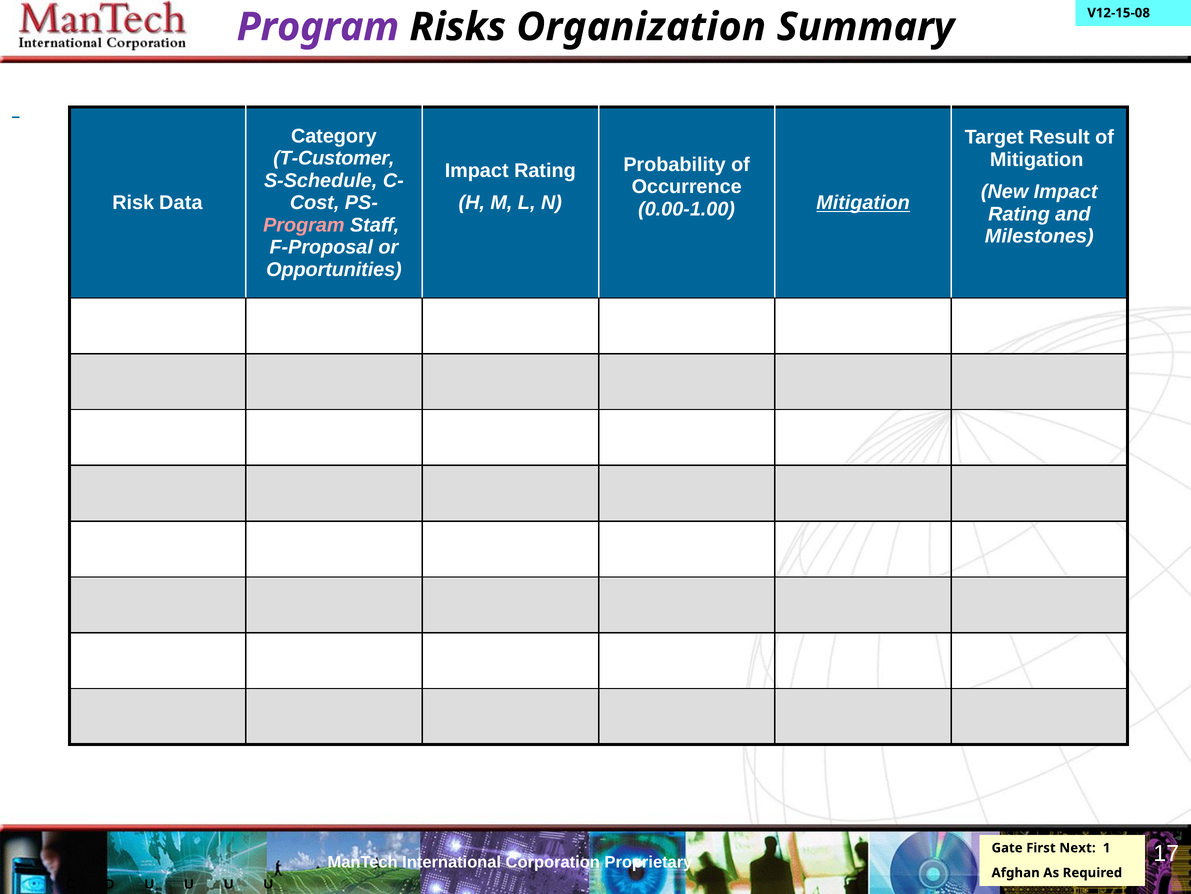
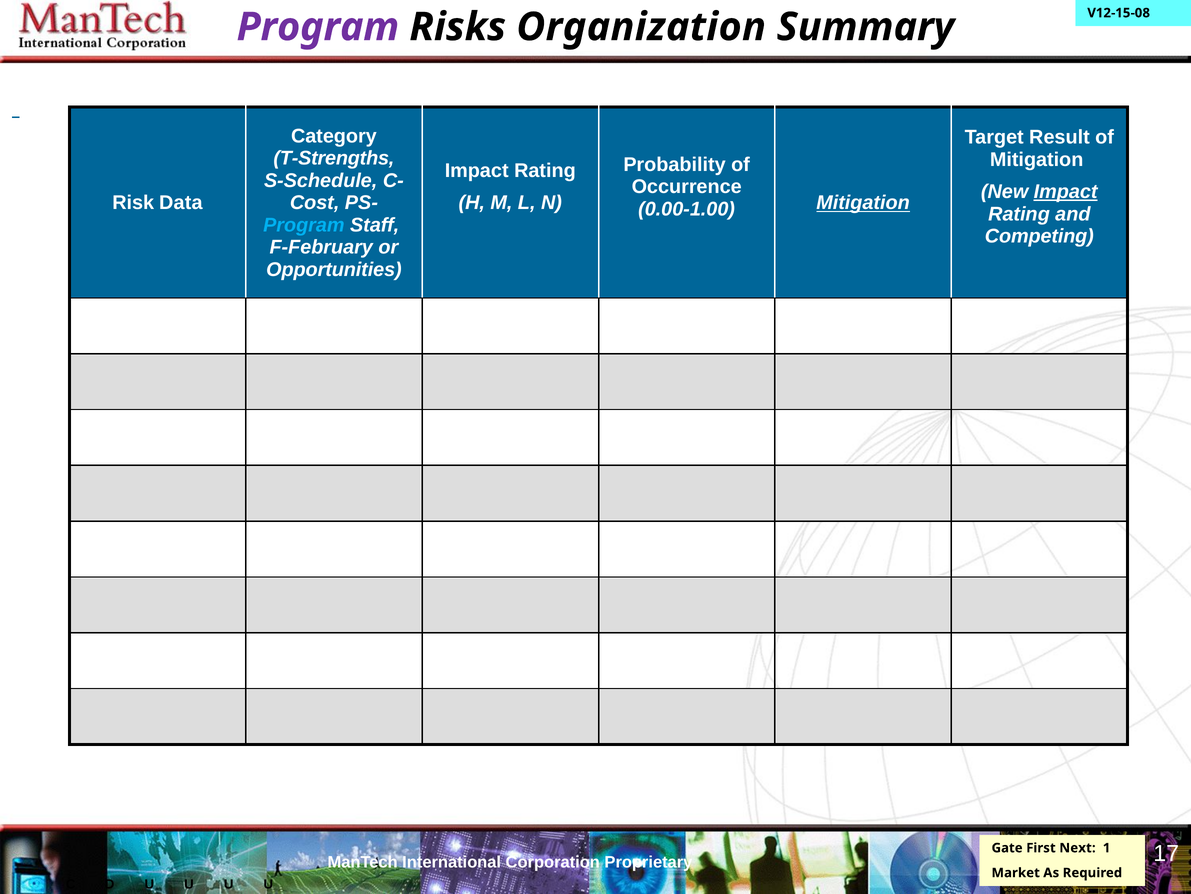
T-Customer: T-Customer -> T-Strengths (334, 158)
Impact underline: none -> present (1066, 192)
Program colour: pink -> light blue (304, 225)
Milestones: Milestones -> Competing (1039, 236)
F-Proposal: F-Proposal -> F-February (321, 247)
Afghan: Afghan -> Market (1016, 872)
